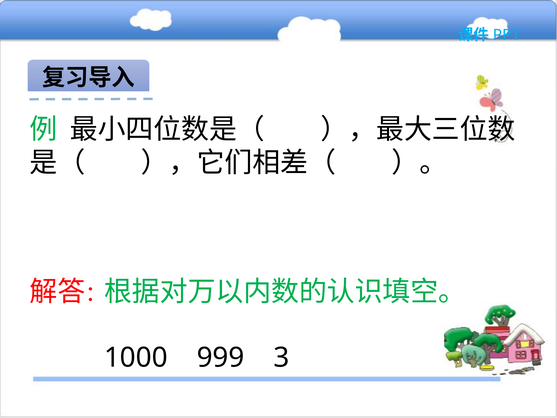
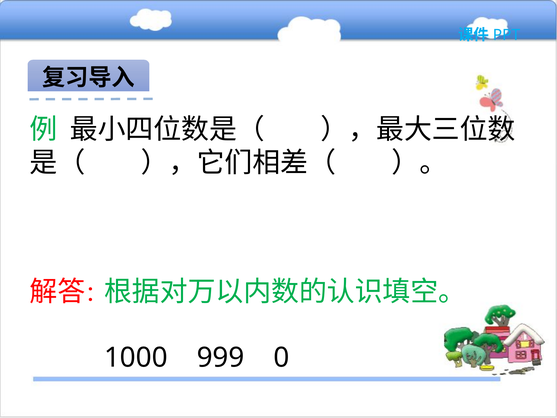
3: 3 -> 0 (281, 357)
